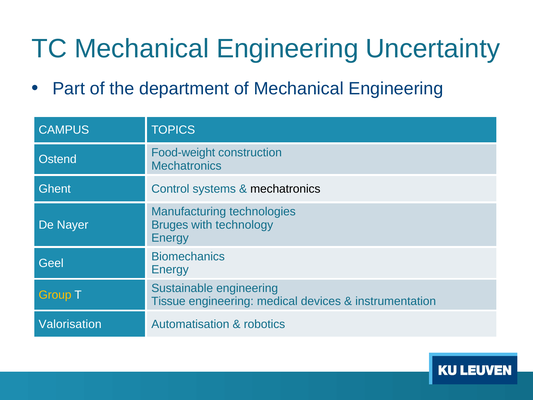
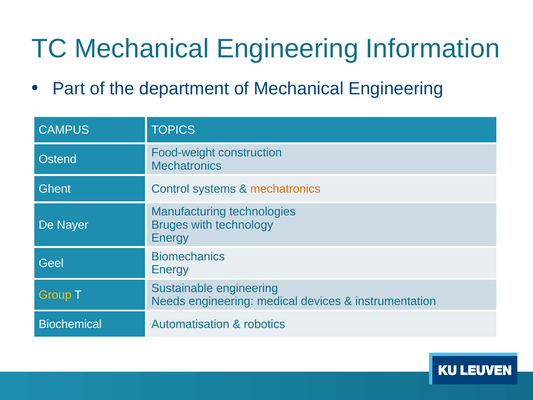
Uncertainty: Uncertainty -> Information (433, 49)
mechatronics colour: black -> orange (285, 189)
Tissue: Tissue -> Needs (168, 301)
Valorisation: Valorisation -> Biochemical (70, 324)
